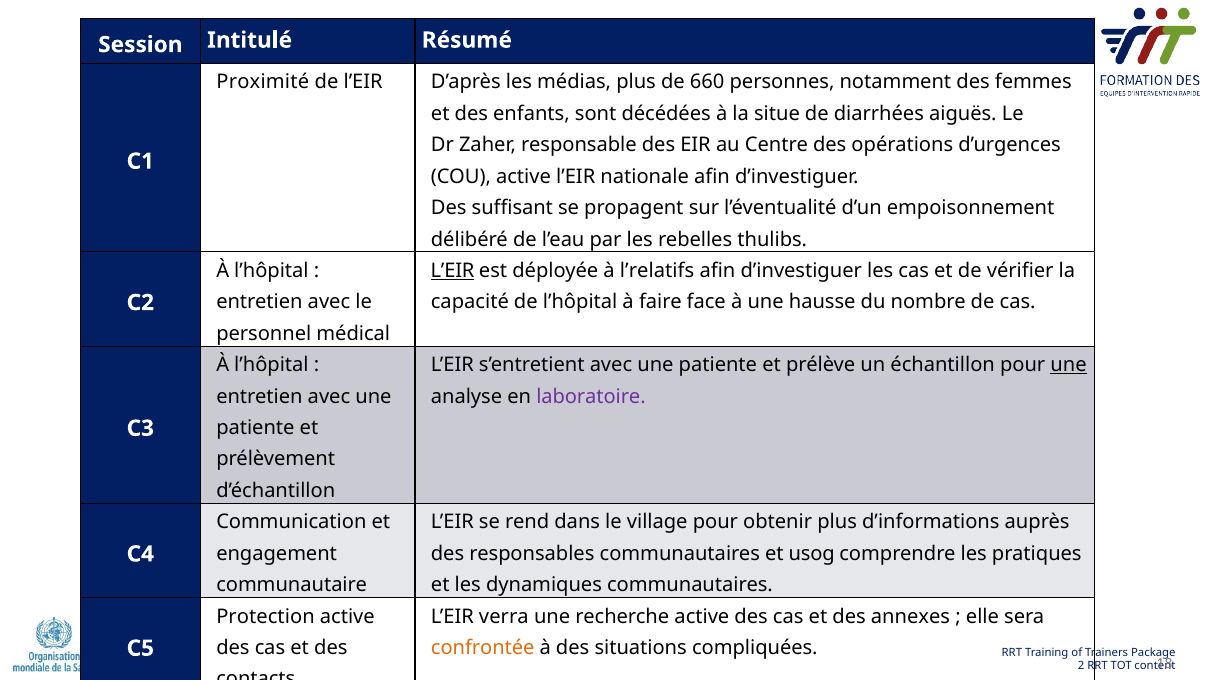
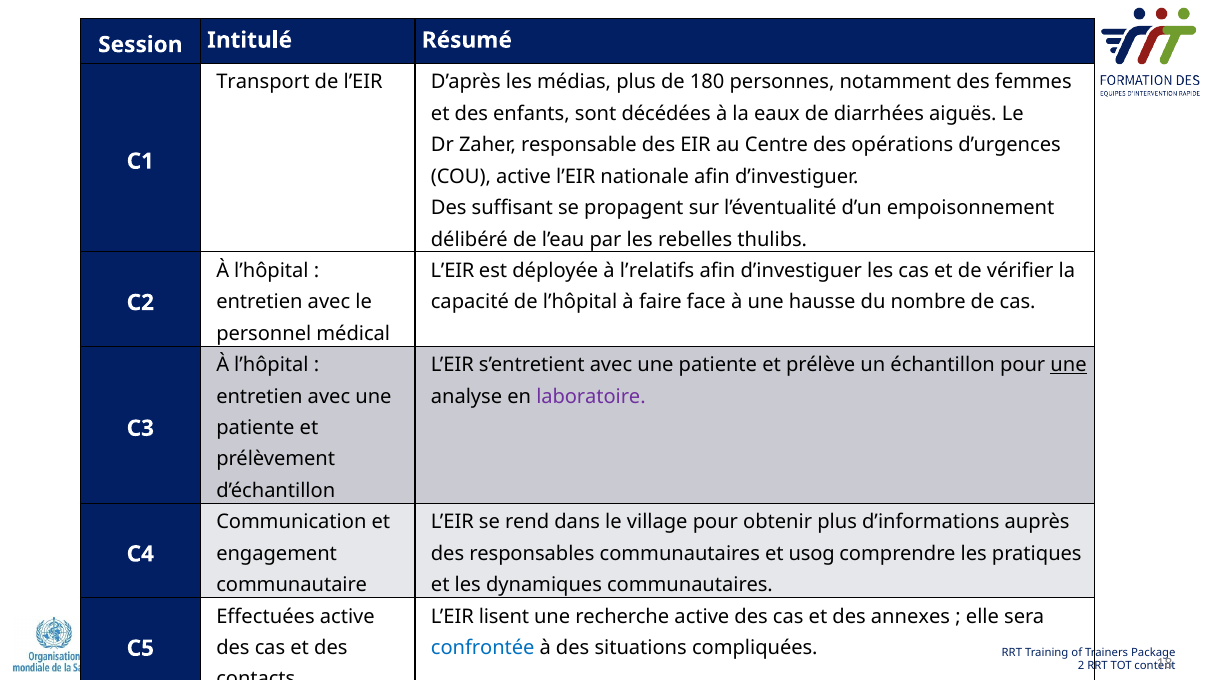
Proximité: Proximité -> Transport (263, 82)
660: 660 -> 180 (707, 82)
situe: situe -> eaux (777, 114)
L’EIR underline: present -> none (452, 271)
Protection: Protection -> Effectuées (265, 617)
verra: verra -> lisent (504, 617)
confrontée colour: orange -> blue (483, 648)
